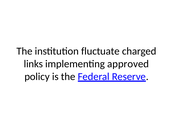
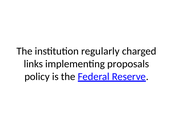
fluctuate: fluctuate -> regularly (100, 51)
approved: approved -> proposals (128, 64)
